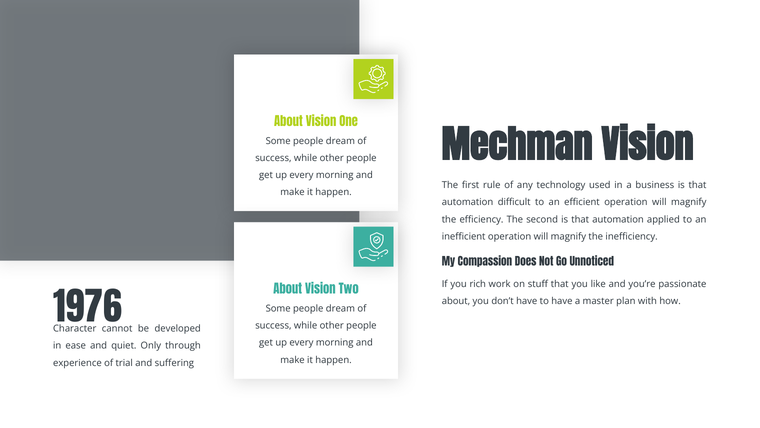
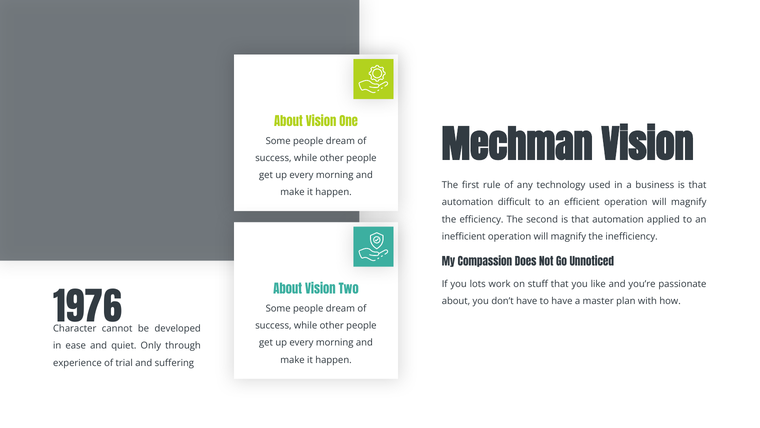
rich: rich -> lots (478, 284)
